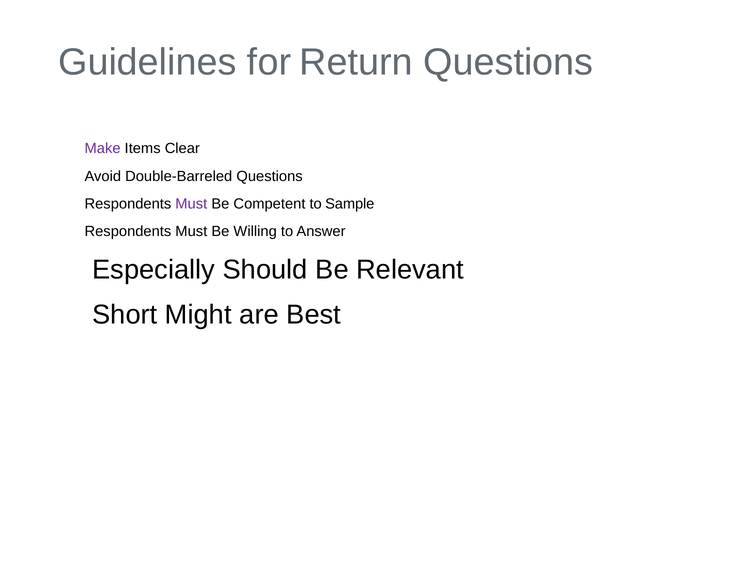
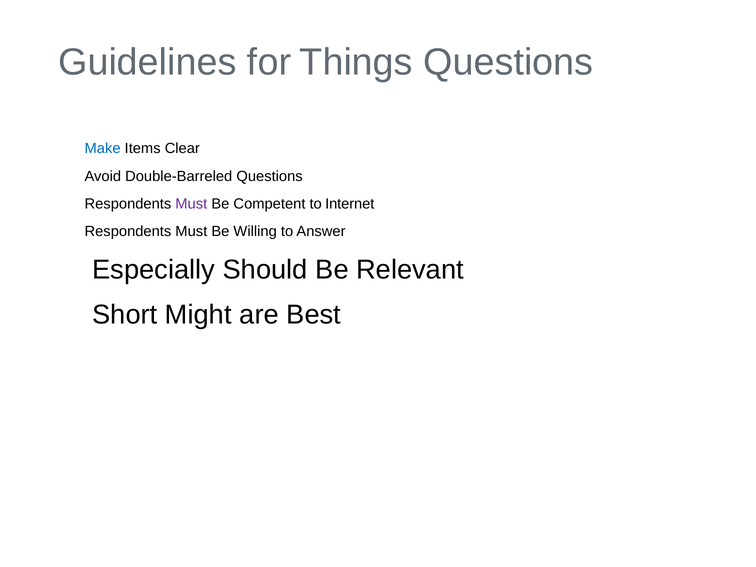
Return: Return -> Things (356, 62)
Make colour: purple -> blue (103, 149)
Sample: Sample -> Internet (350, 204)
